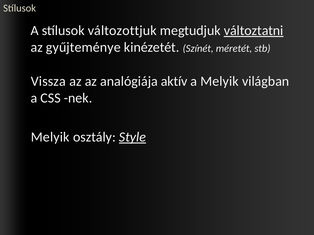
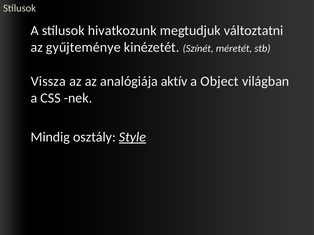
változottjuk: változottjuk -> hivatkozunk (122, 31)
változtatni underline: present -> none (254, 31)
a Melyik: Melyik -> Object (220, 81)
Melyik: Melyik -> Mindig (50, 137)
